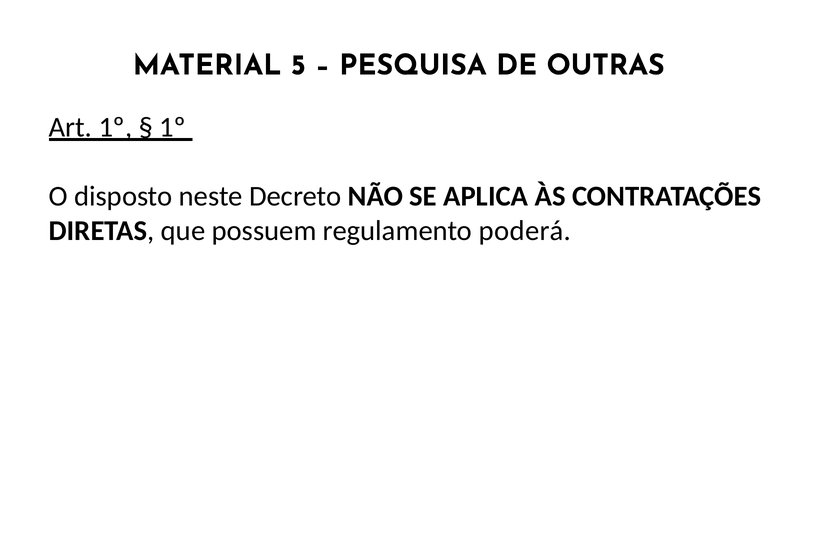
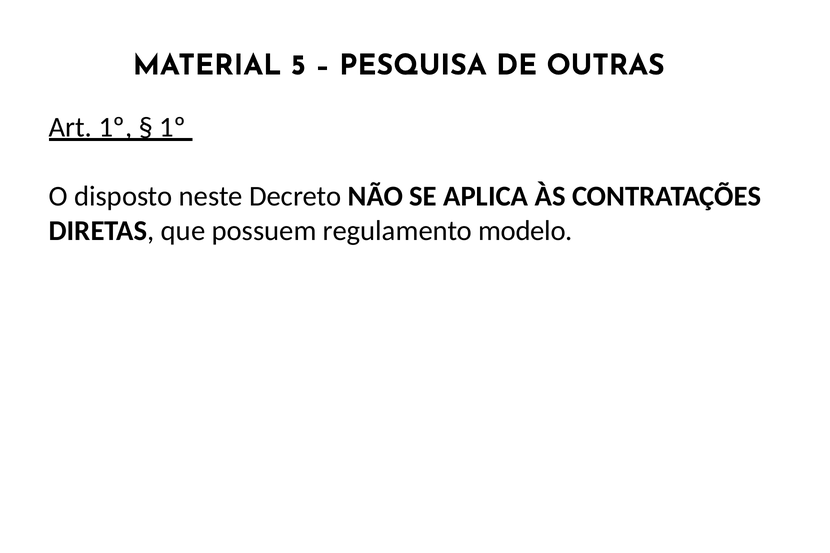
poderá: poderá -> modelo (525, 231)
